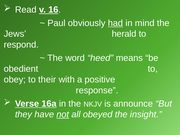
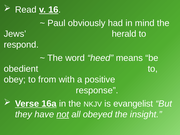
had underline: present -> none (115, 23)
their: their -> from (47, 80)
announce: announce -> evangelist (133, 104)
